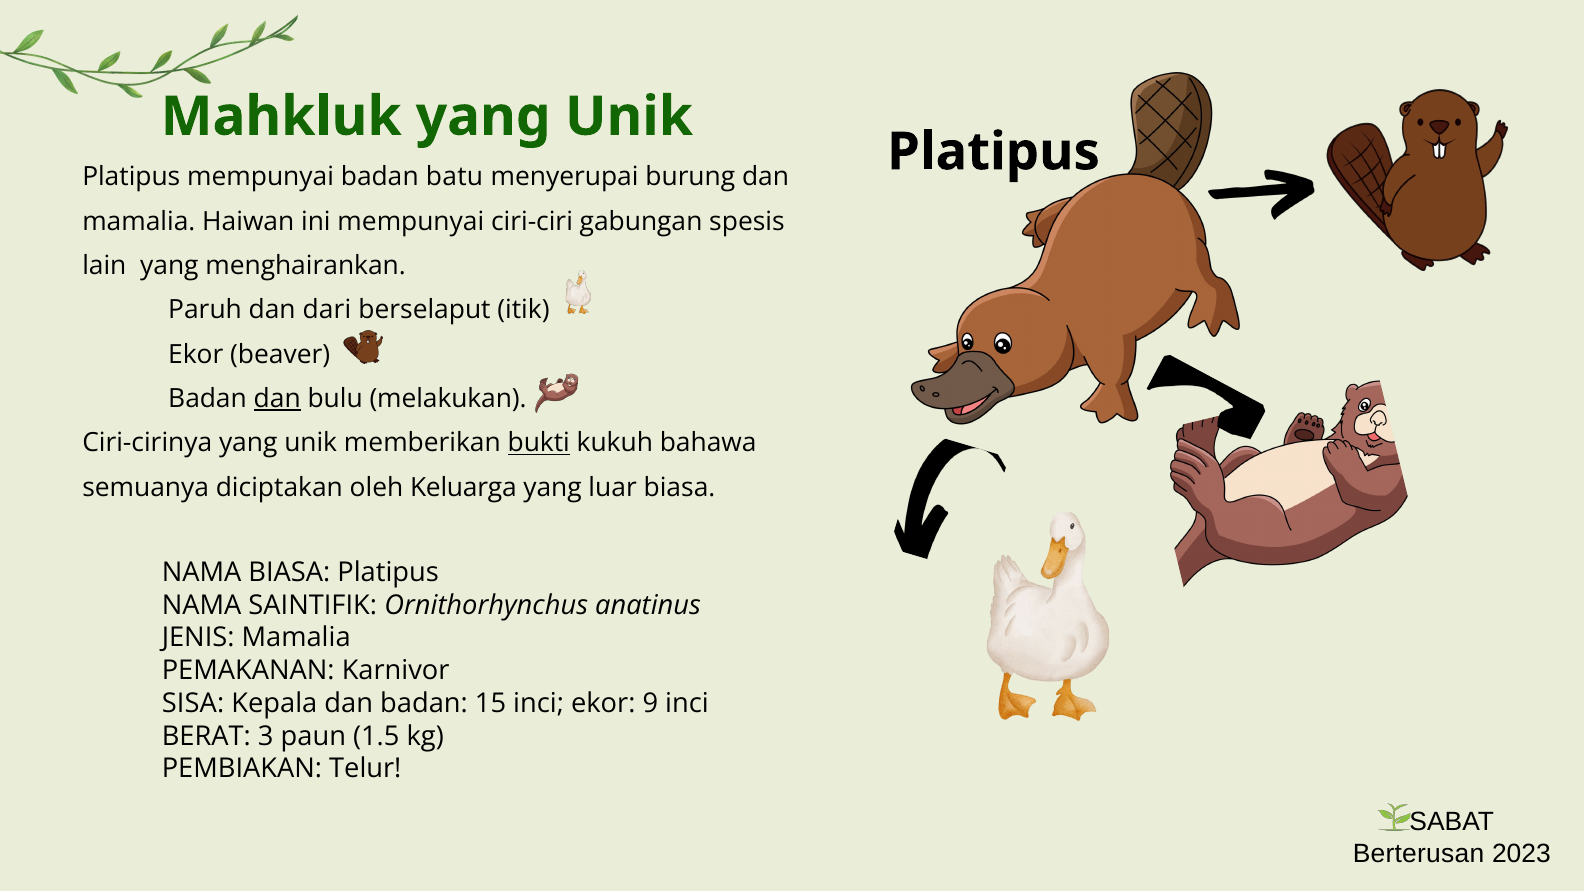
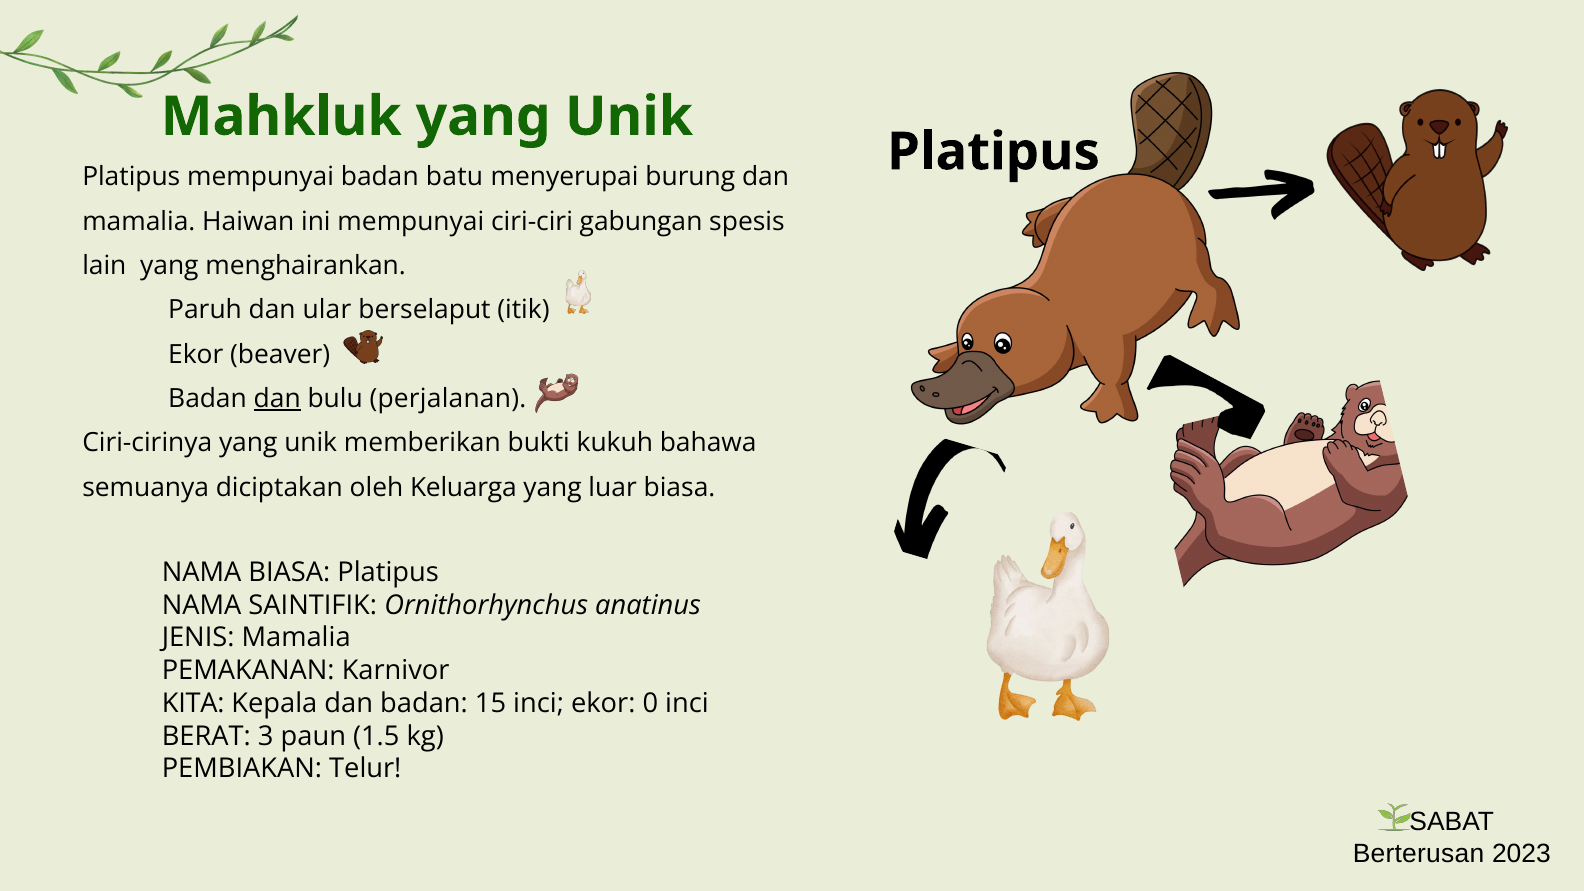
dari: dari -> ular (327, 310)
melakukan: melakukan -> perjalanan (448, 399)
bukti underline: present -> none (539, 443)
SISA: SISA -> KITA (193, 703)
9: 9 -> 0 (650, 703)
